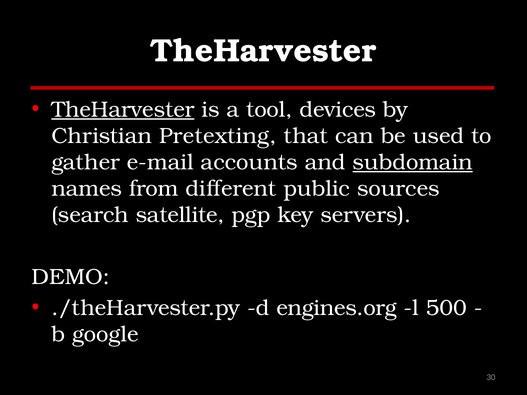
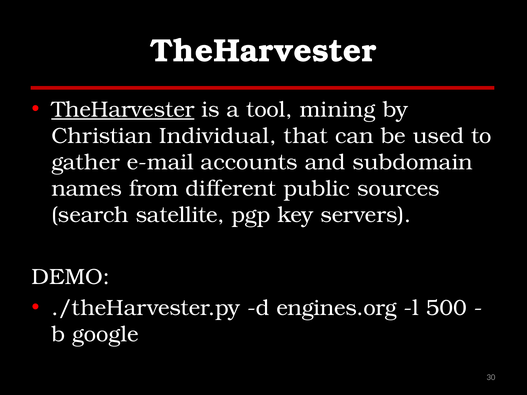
devices: devices -> mining (338, 110)
Pretexting: Pretexting -> Individual (218, 136)
subdomain underline: present -> none (413, 162)
